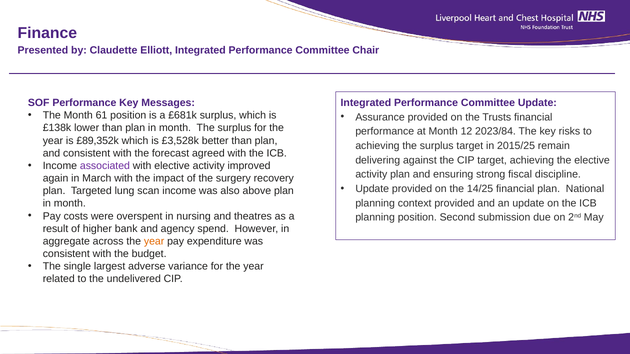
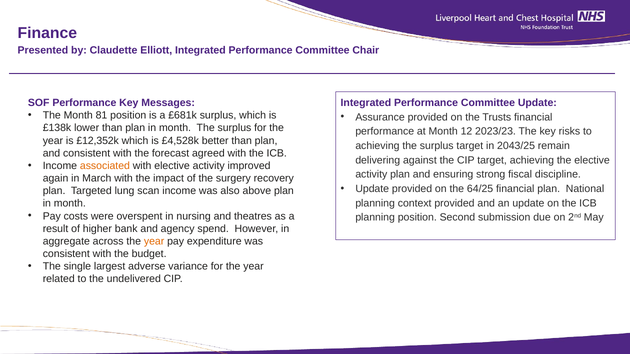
61: 61 -> 81 (101, 116)
2023/84: 2023/84 -> 2023/23 (495, 132)
£89,352k: £89,352k -> £12,352k (98, 141)
£3,528k: £3,528k -> £4,528k (180, 141)
2015/25: 2015/25 -> 2043/25 (516, 146)
associated colour: purple -> orange (105, 166)
14/25: 14/25 -> 64/25 (480, 189)
